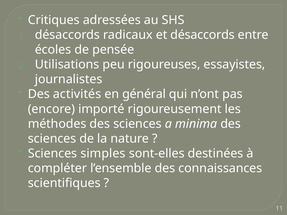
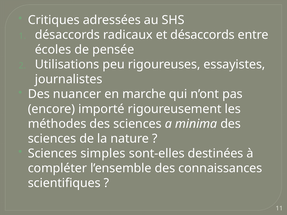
activités: activités -> nuancer (77, 94)
général: général -> marche (144, 94)
